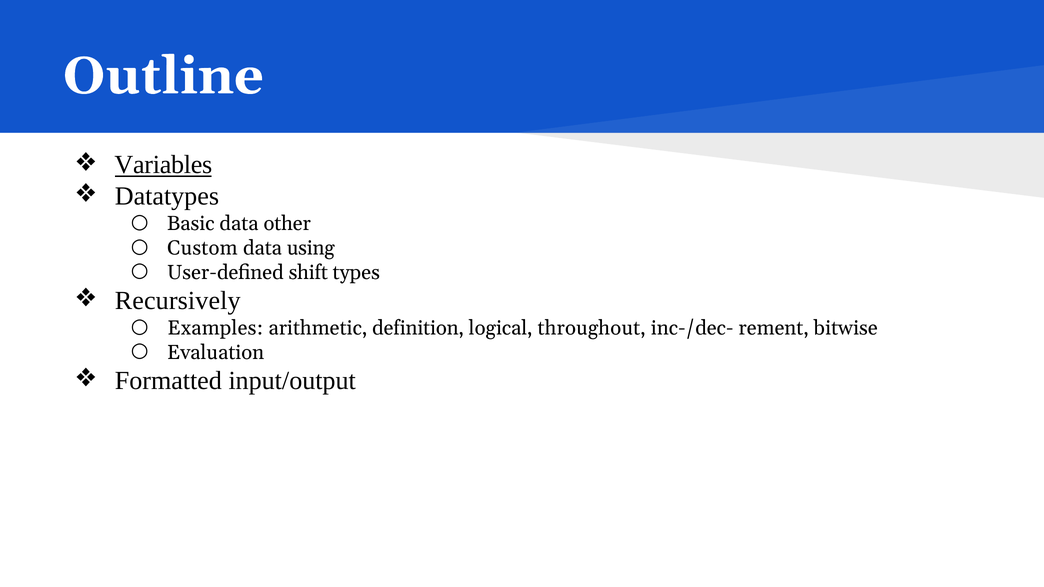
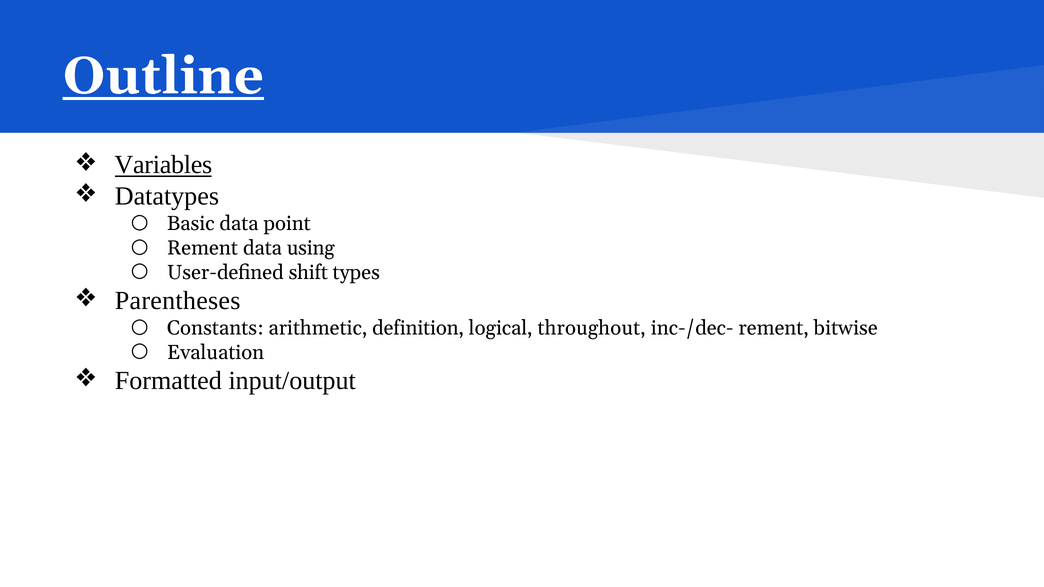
Outline underline: none -> present (163, 76)
other: other -> point (287, 224)
Custom: Custom -> Rement (202, 248)
Recursively: Recursively -> Parentheses (178, 301)
Examples: Examples -> Constants (215, 328)
